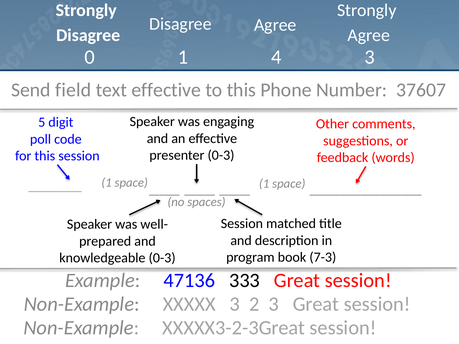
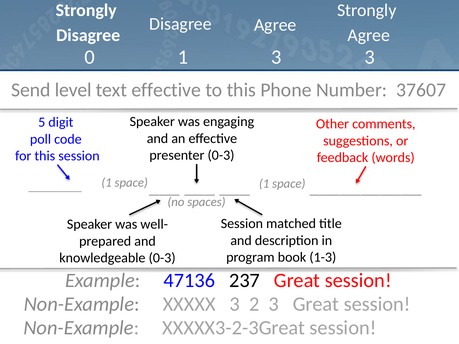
1 4: 4 -> 3 (276, 57)
field: field -> level (73, 90)
7-3: 7-3 -> 1-3 (323, 257)
333: 333 -> 237 (244, 281)
